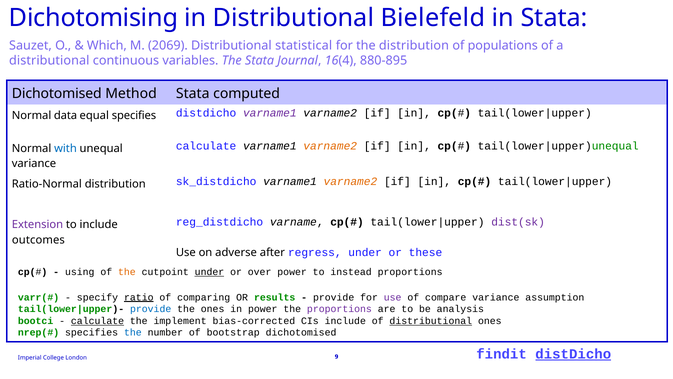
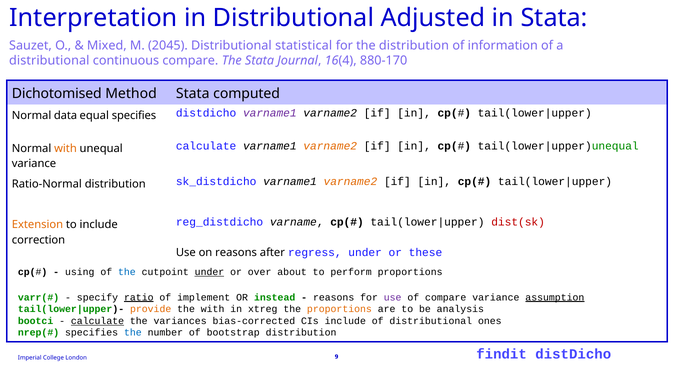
Dichotomising: Dichotomising -> Interpretation (93, 18)
Bielefeld: Bielefeld -> Adjusted (433, 18)
Which: Which -> Mixed (107, 46)
2069: 2069 -> 2045 (168, 46)
populations: populations -> information (503, 46)
continuous variables: variables -> compare (190, 61)
880-895: 880-895 -> 880-170 (384, 61)
with colour: blue -> orange (65, 148)
dist(sk colour: purple -> red (518, 222)
Extension colour: purple -> orange (37, 224)
outcomes: outcomes -> correction (38, 240)
on adverse: adverse -> reasons (236, 252)
the colour: orange -> blue (127, 272)
over power: power -> about (292, 272)
instead: instead -> perform (351, 272)
comparing: comparing -> implement (204, 297)
results: results -> instead (275, 297)
provide: provide -> reasons (334, 297)
assumption underline: none -> present (555, 297)
provide colour: blue -> orange (151, 309)
the ones: ones -> with (213, 309)
in power: power -> xtreg (263, 309)
proportions colour: purple -> orange (339, 309)
implement: implement -> variances (180, 321)
distributional underline: present -> none (431, 321)
bootstrap dichotomised: dichotomised -> distribution (301, 332)
distDicho underline: present -> none (573, 354)
